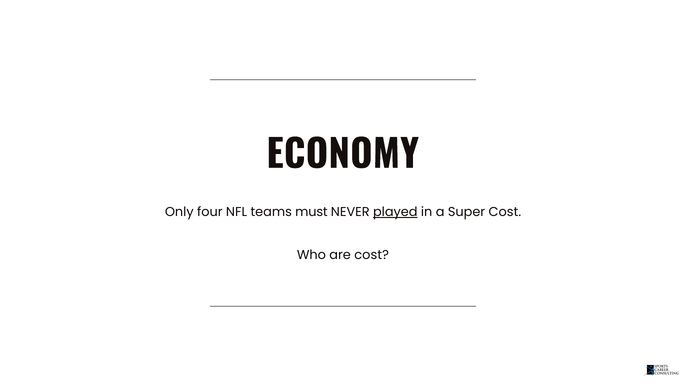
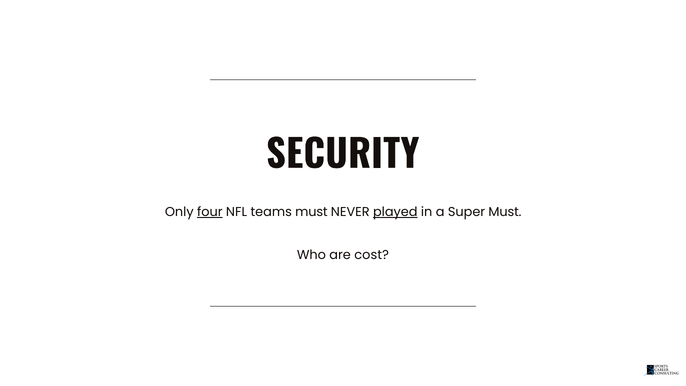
ECONOMY: ECONOMY -> SECURITY (343, 155)
four underline: none -> present (210, 212)
Super Cost: Cost -> Must (505, 212)
